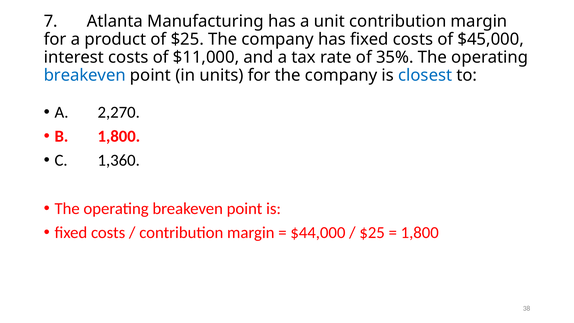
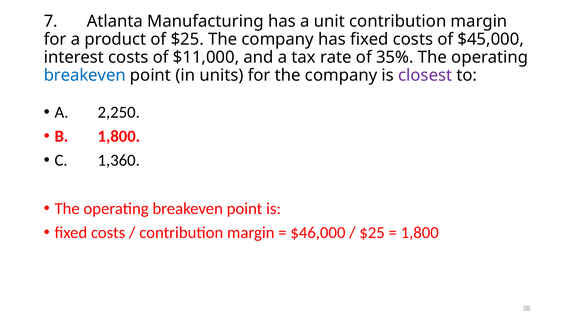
closest colour: blue -> purple (425, 75)
2,270: 2,270 -> 2,250 (119, 112)
$44,000: $44,000 -> $46,000 (318, 233)
